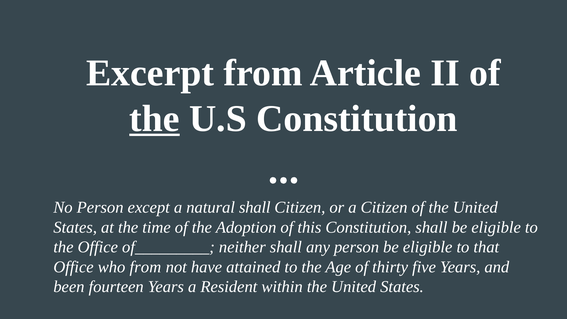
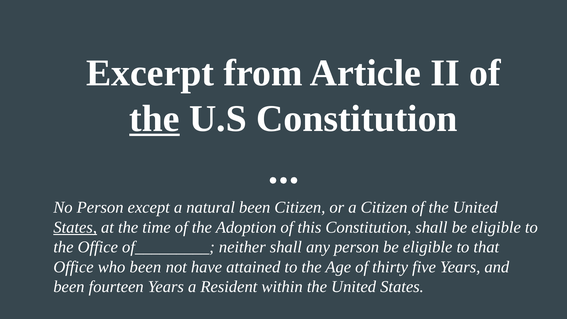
natural shall: shall -> been (255, 207)
States underline: none -> present (75, 227)
who from: from -> been (145, 267)
